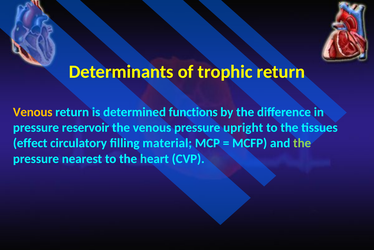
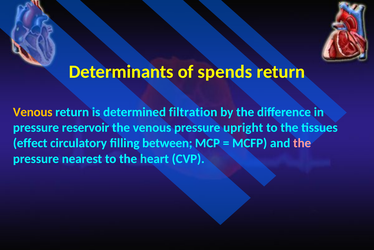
trophic: trophic -> spends (225, 72)
functions: functions -> filtration (193, 112)
material: material -> between (167, 143)
the colour: light green -> pink (302, 143)
